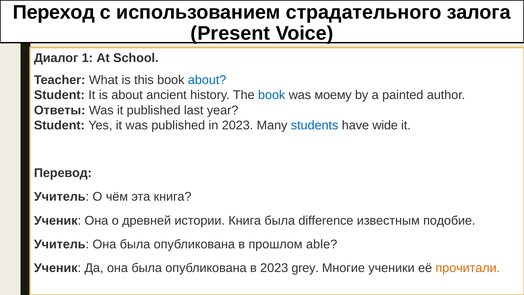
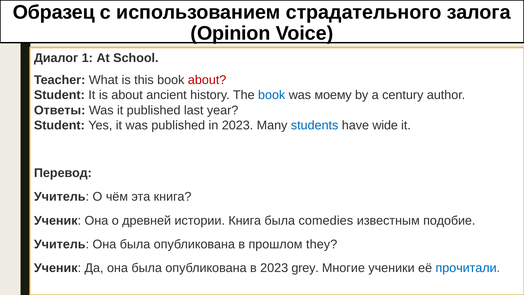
Переход: Переход -> Образец (54, 12)
Present: Present -> Opinion (231, 33)
about colour: blue -> red (207, 80)
painted: painted -> century (403, 95)
difference: difference -> comedies (326, 220)
able: able -> they (322, 244)
прочитали colour: orange -> blue (468, 268)
